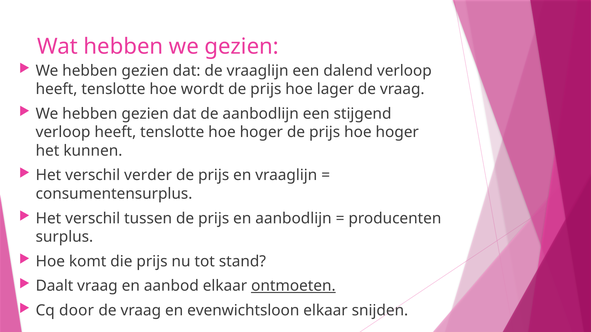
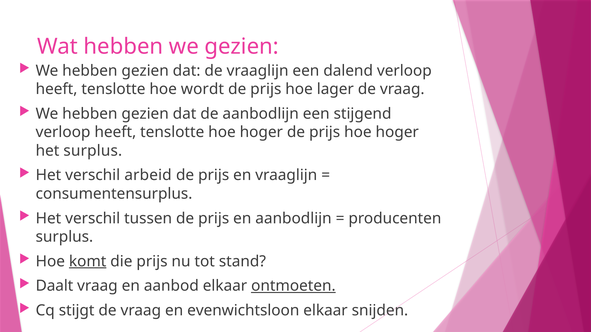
het kunnen: kunnen -> surplus (93, 151)
verder: verder -> arbeid (148, 175)
komt underline: none -> present (88, 262)
door: door -> stijgt (77, 311)
